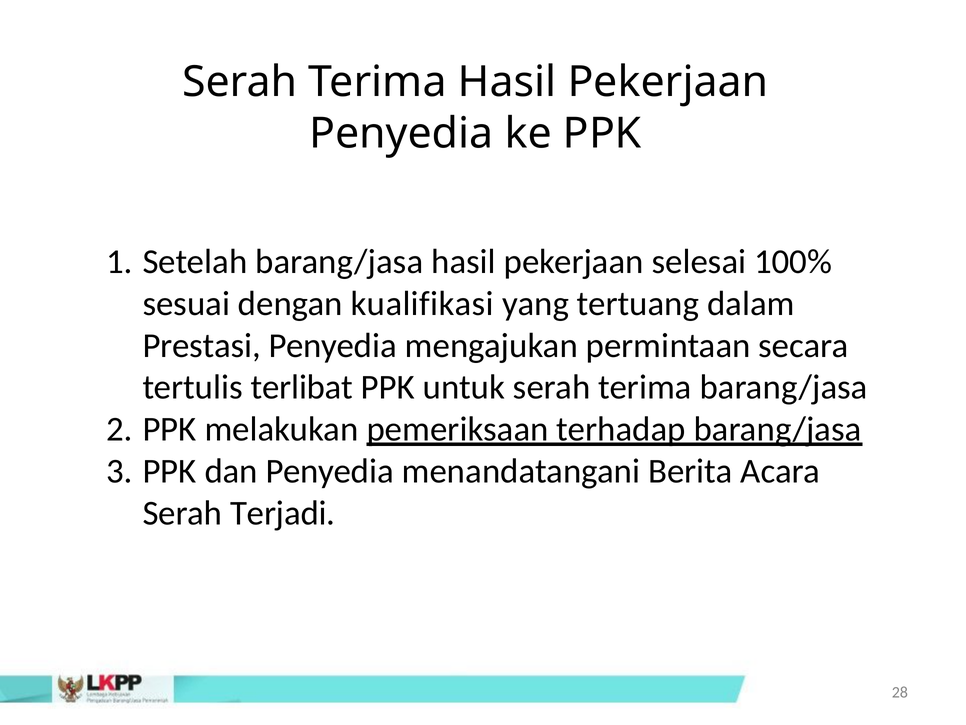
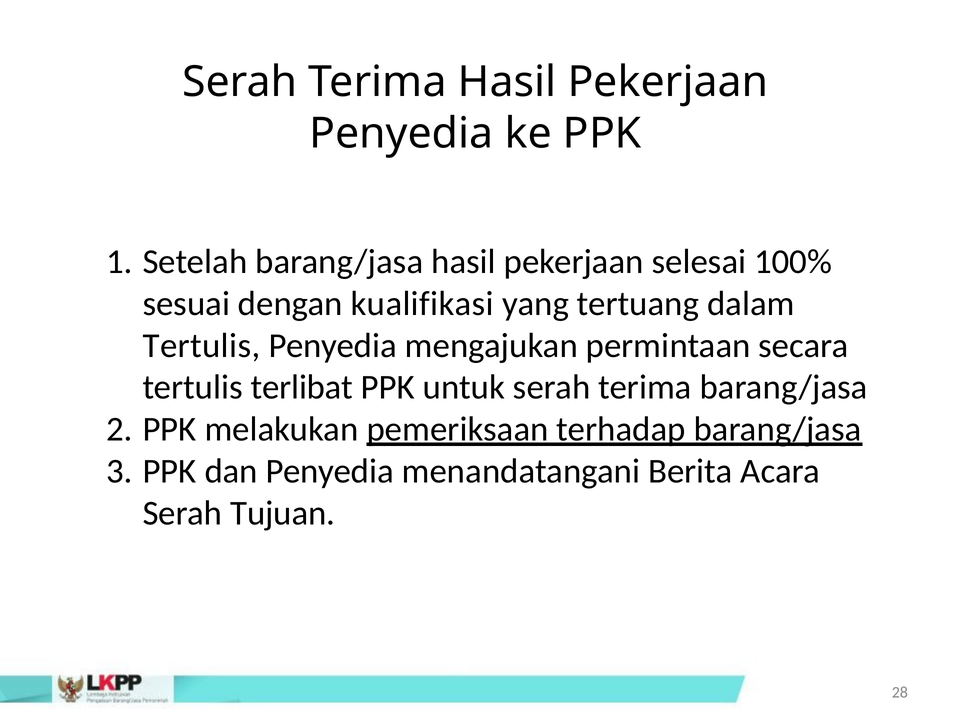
Prestasi: Prestasi -> Tertulis (201, 345)
Terjadi: Terjadi -> Tujuan (283, 513)
